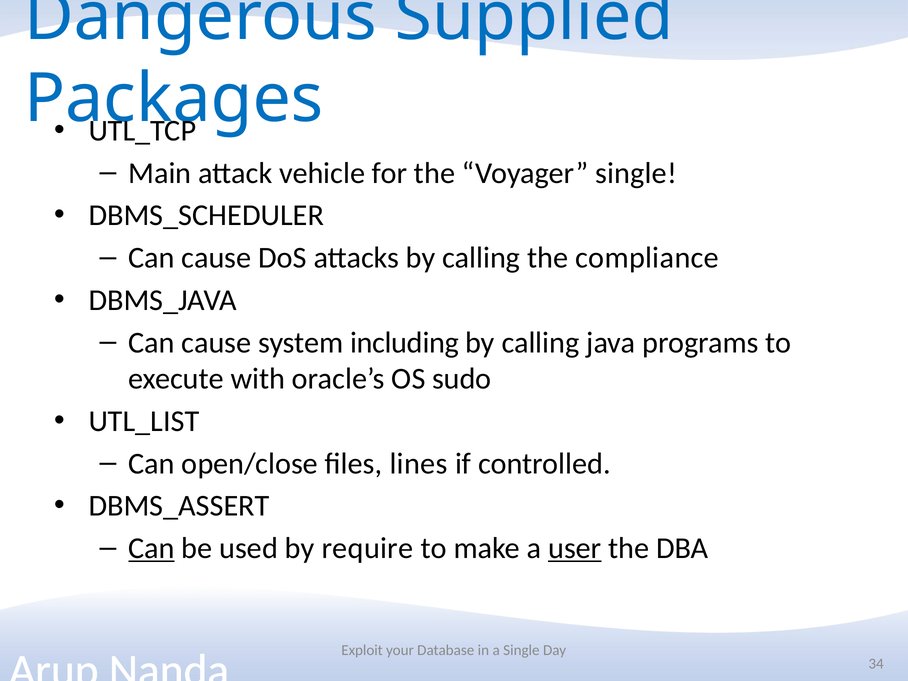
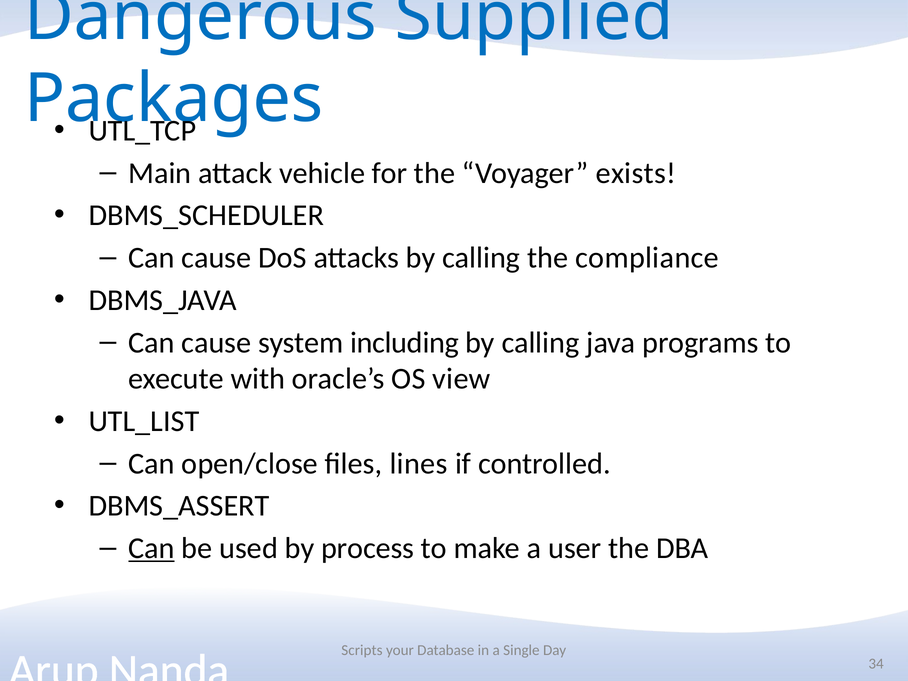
Voyager single: single -> exists (636, 173)
sudo: sudo -> view (461, 379)
require: require -> process (368, 548)
user underline: present -> none (575, 548)
Exploit: Exploit -> Scripts (362, 650)
